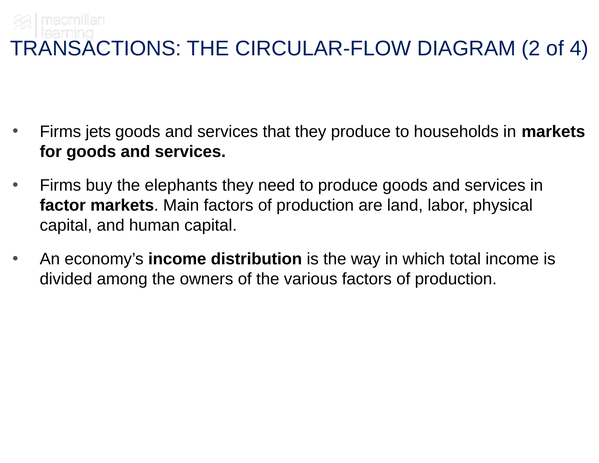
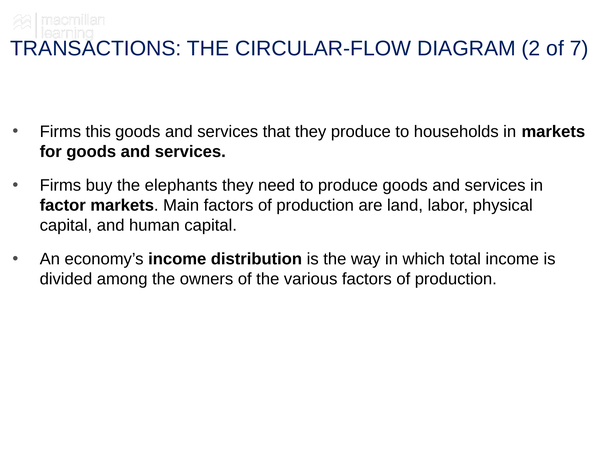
4: 4 -> 7 (579, 48)
jets: jets -> this (98, 132)
